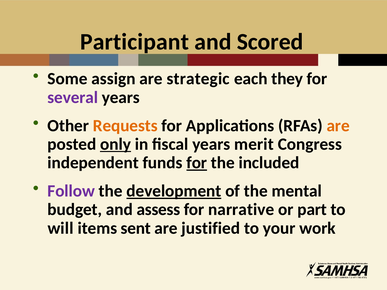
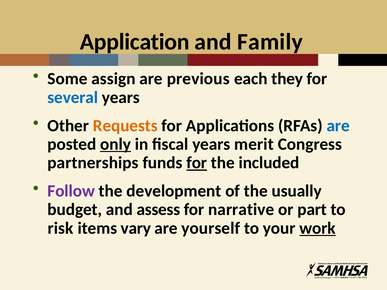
Participant: Participant -> Application (135, 42)
Scored: Scored -> Family (270, 42)
strategic: strategic -> previous (198, 79)
several colour: purple -> blue (73, 97)
are colour: orange -> blue (338, 126)
independent: independent -> partnerships (93, 163)
development underline: present -> none (174, 191)
mental: mental -> usually (297, 191)
will: will -> risk (60, 228)
sent: sent -> vary (136, 228)
justified: justified -> yourself (211, 228)
work underline: none -> present (318, 228)
